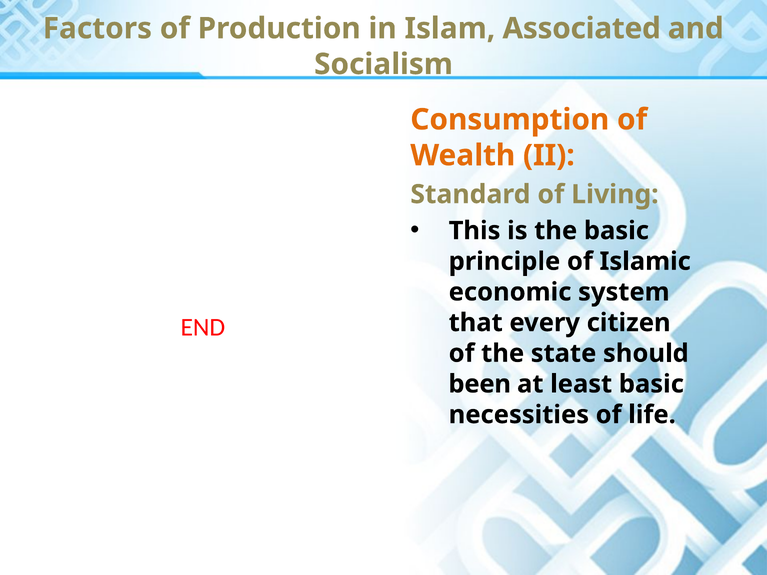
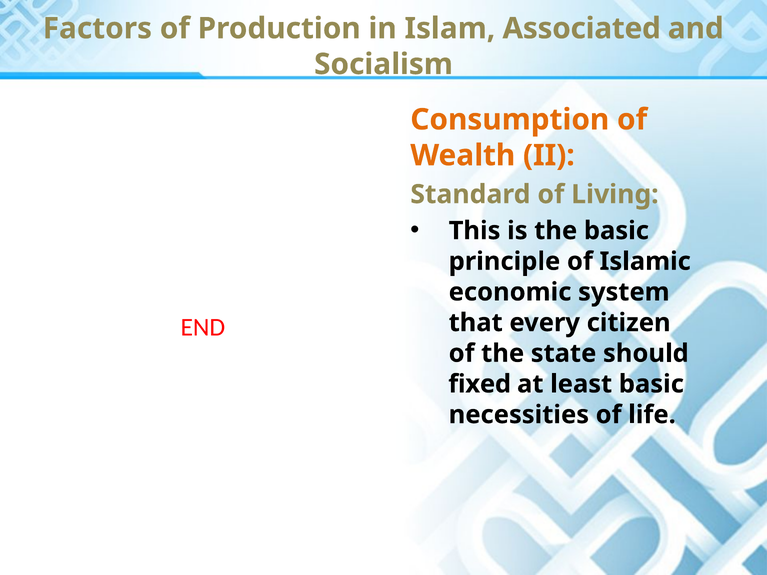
been: been -> fixed (480, 384)
